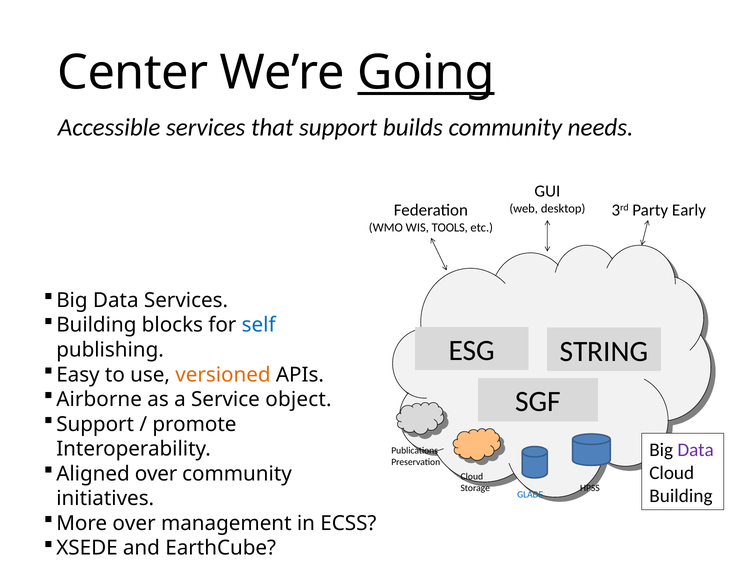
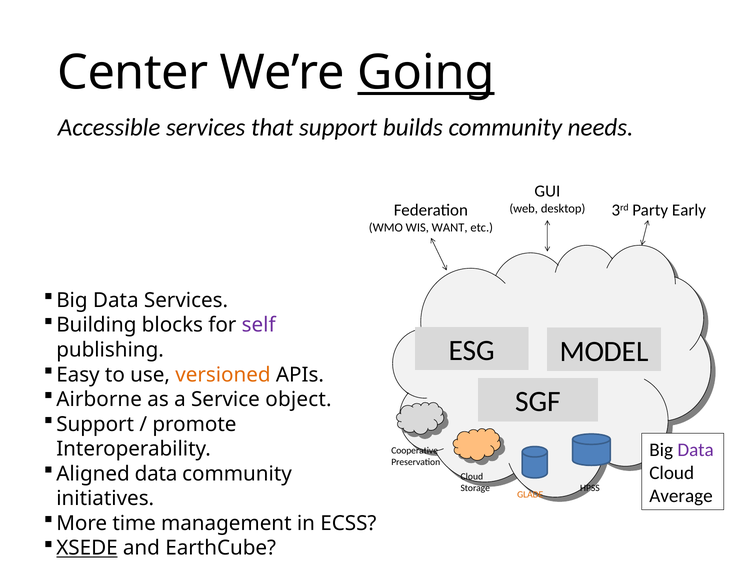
TOOLS: TOOLS -> WANT (450, 228)
self colour: blue -> purple (259, 325)
STRING: STRING -> MODEL (604, 352)
Publications: Publications -> Cooperative (415, 451)
Aligned over: over -> data (156, 474)
Building: Building -> Average (681, 496)
GLADE colour: blue -> orange (530, 495)
More over: over -> time (134, 524)
XSEDE underline: none -> present (87, 548)
